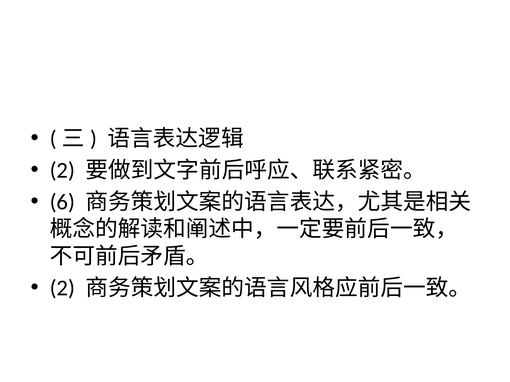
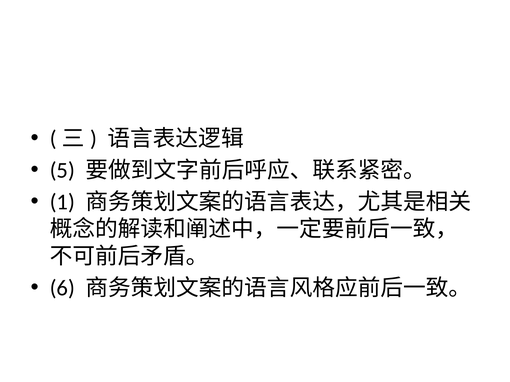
2: 2 -> 5 (62, 170)
6: 6 -> 1 (62, 202)
2: 2 -> 6 (62, 288)
